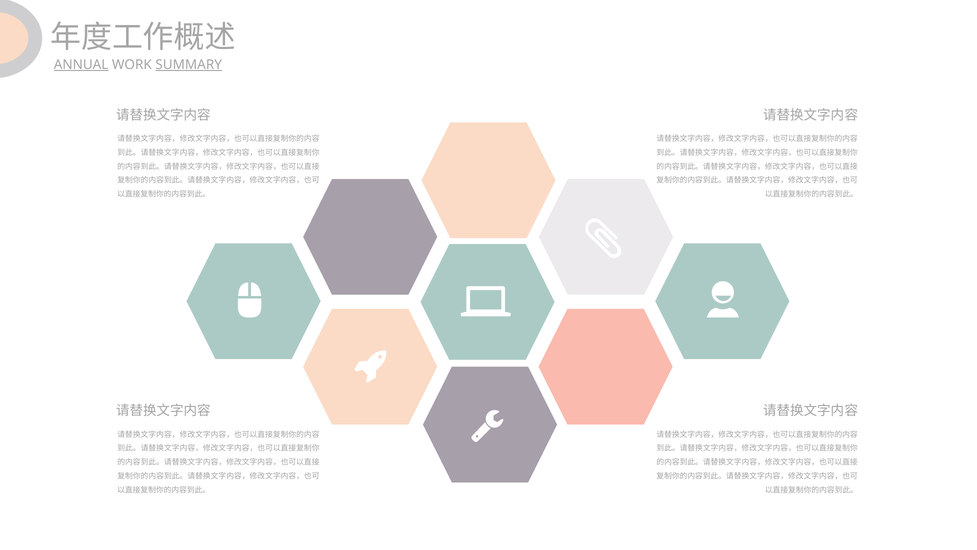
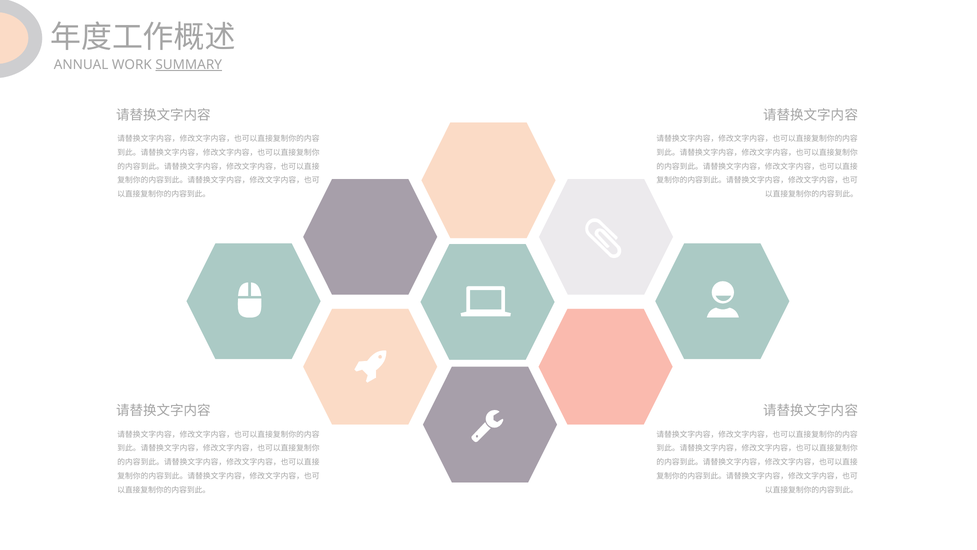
ANNUAL underline: present -> none (81, 65)
